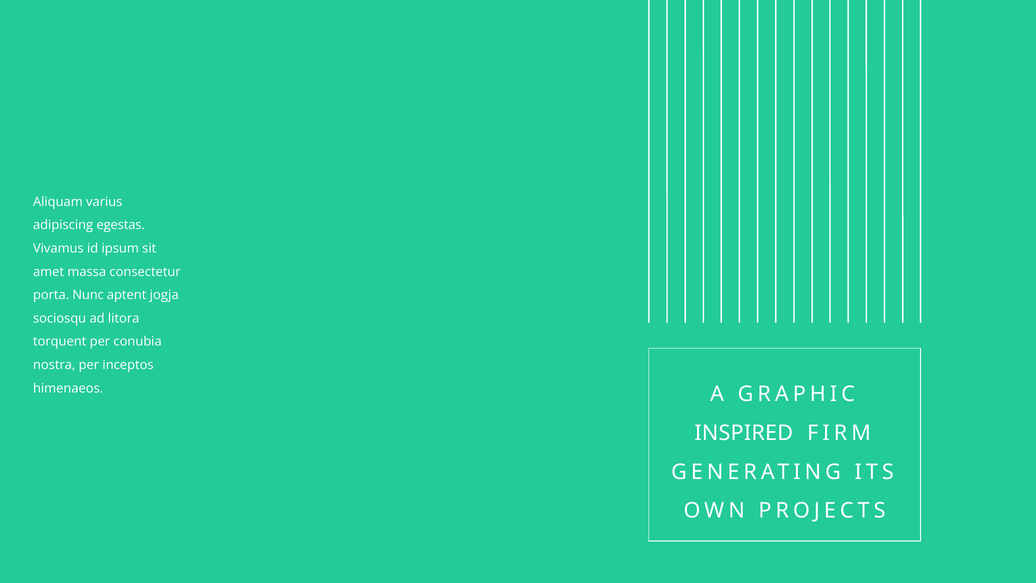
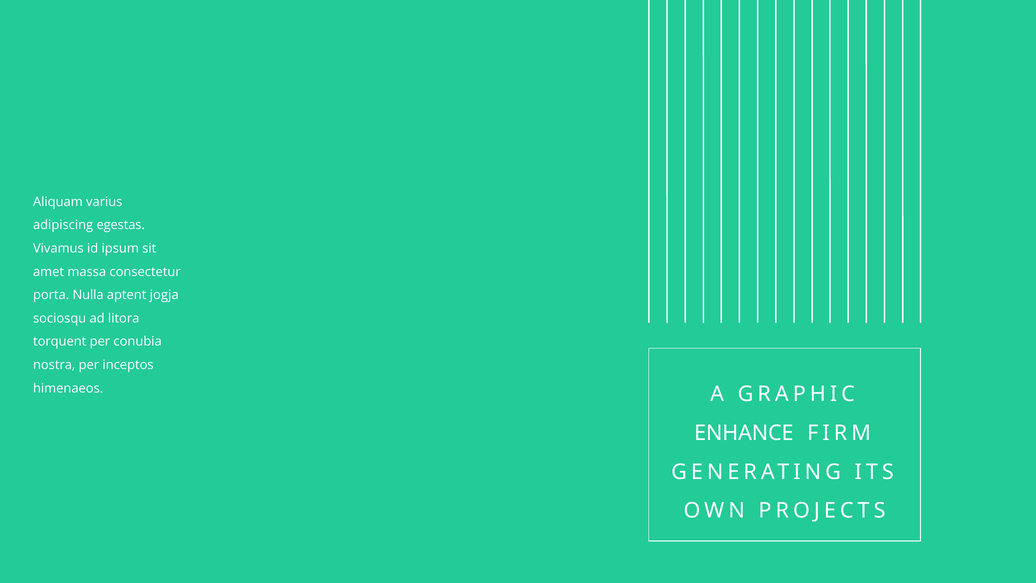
Nunc: Nunc -> Nulla (88, 295)
INSPIRED: INSPIRED -> ENHANCE (744, 433)
